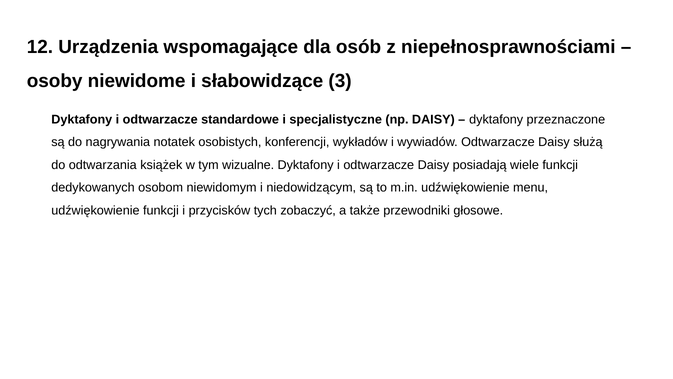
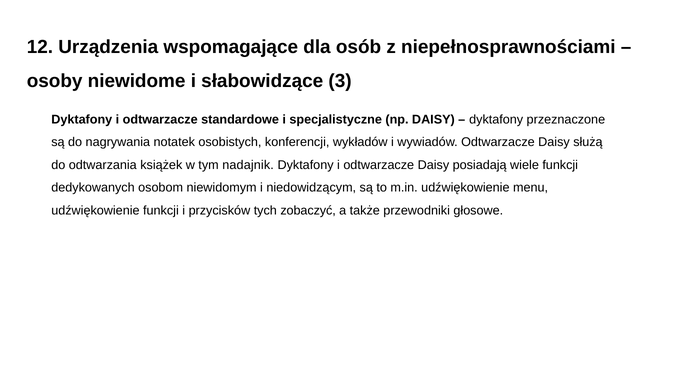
wizualne: wizualne -> nadajnik (248, 165)
